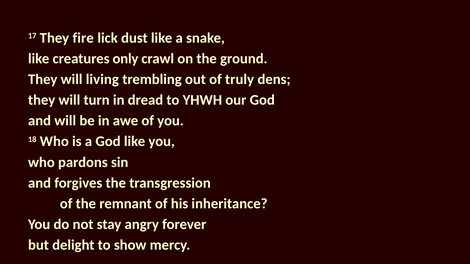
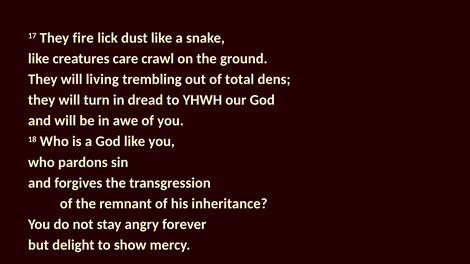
only: only -> care (126, 59)
truly: truly -> total (240, 79)
